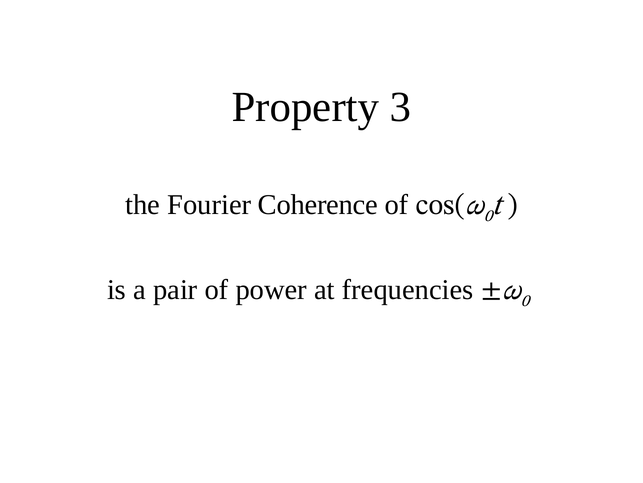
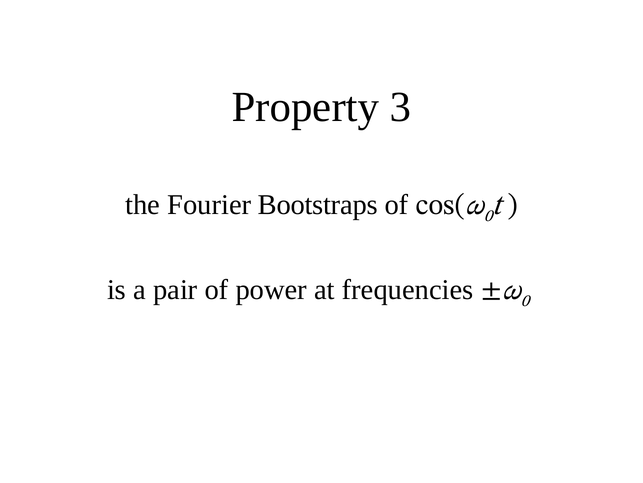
Coherence: Coherence -> Bootstraps (318, 205)
